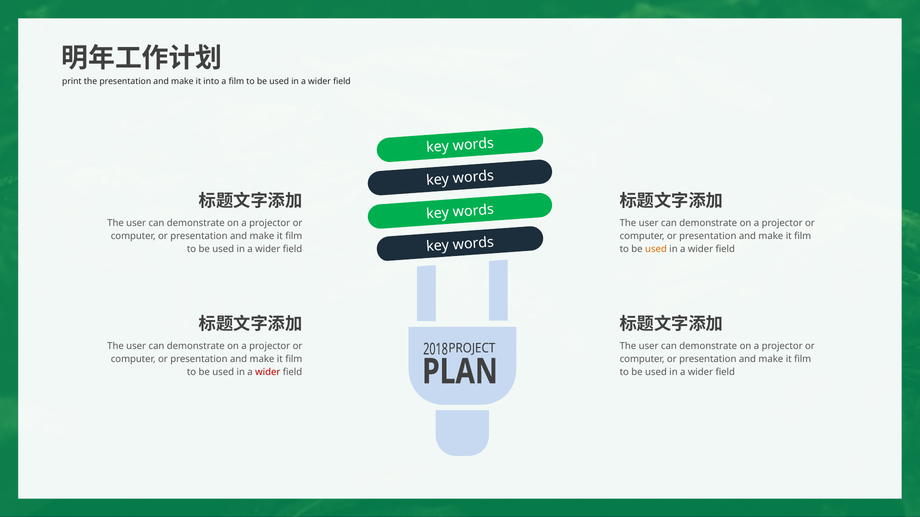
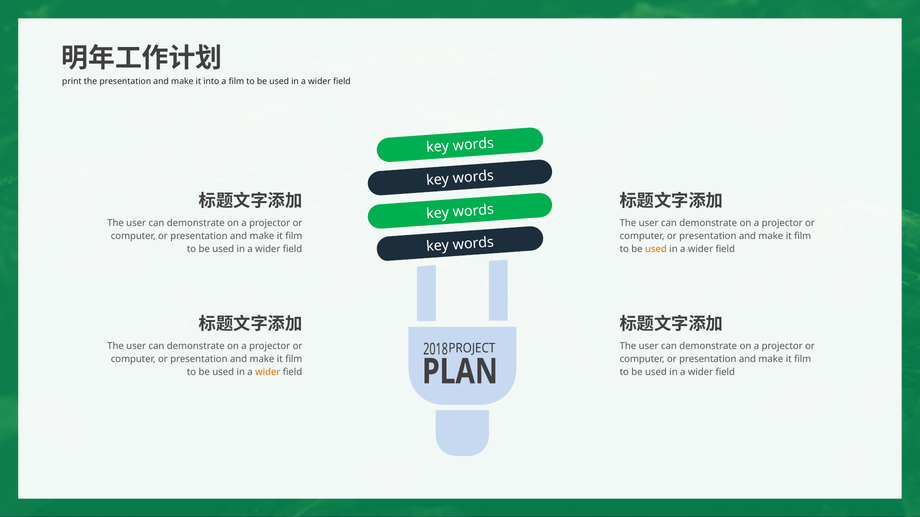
wider colour: red -> orange (268, 372)
